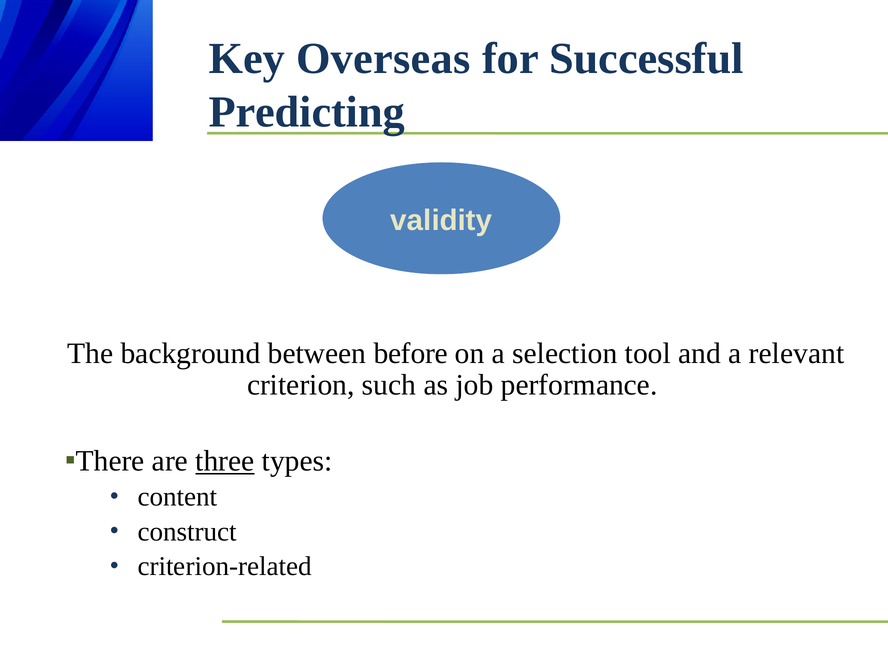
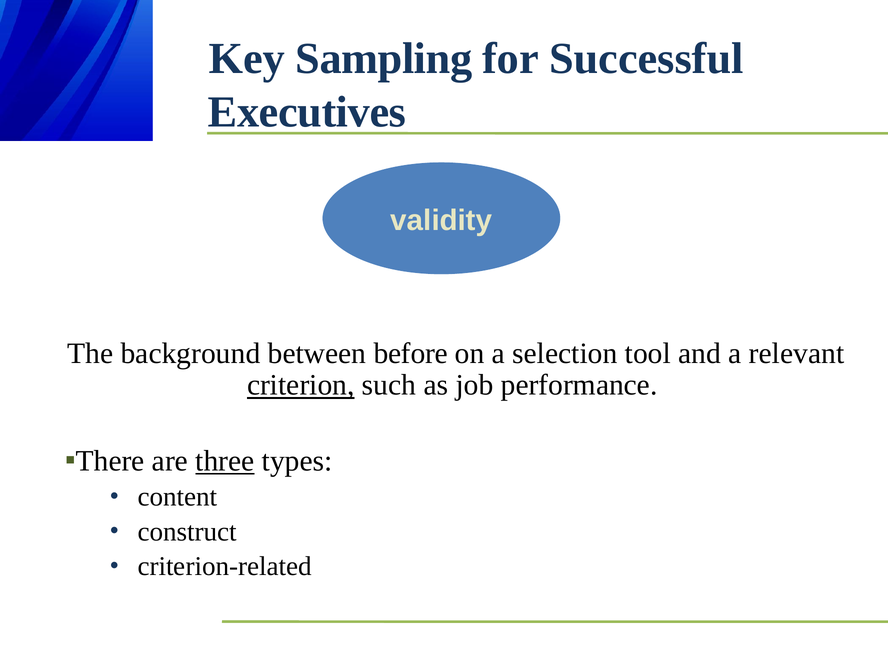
Overseas: Overseas -> Sampling (384, 59)
Predicting: Predicting -> Executives (307, 112)
criterion underline: none -> present (301, 385)
